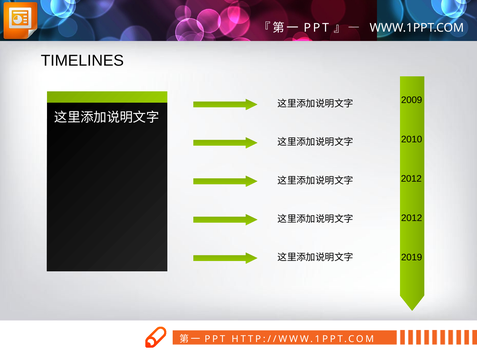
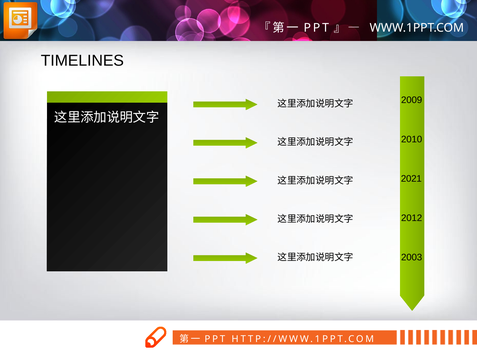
2012: 2012 -> 2021 (411, 179)
2019: 2019 -> 2003 (412, 258)
